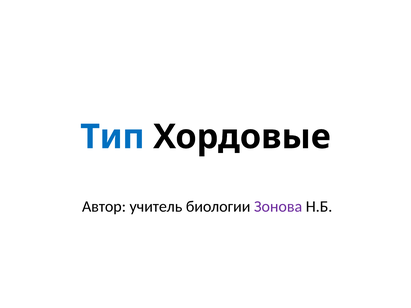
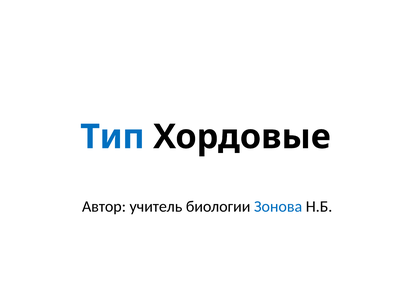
Зонова colour: purple -> blue (278, 207)
